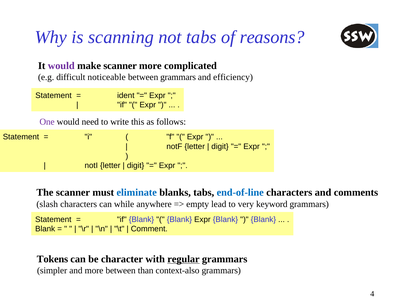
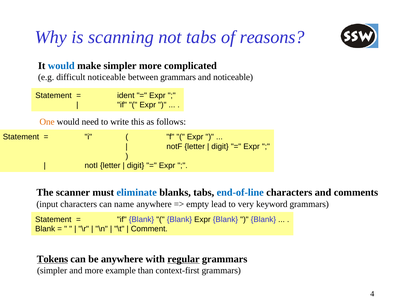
would colour: purple -> blue (61, 66)
make scanner: scanner -> simpler (120, 66)
and efficiency: efficiency -> noticeable (233, 77)
One colour: purple -> orange (47, 122)
slash: slash -> input (47, 204)
while: while -> name (124, 204)
Tokens underline: none -> present (52, 259)
be character: character -> anywhere (122, 259)
more between: between -> example (121, 270)
context-also: context-also -> context-first (178, 270)
